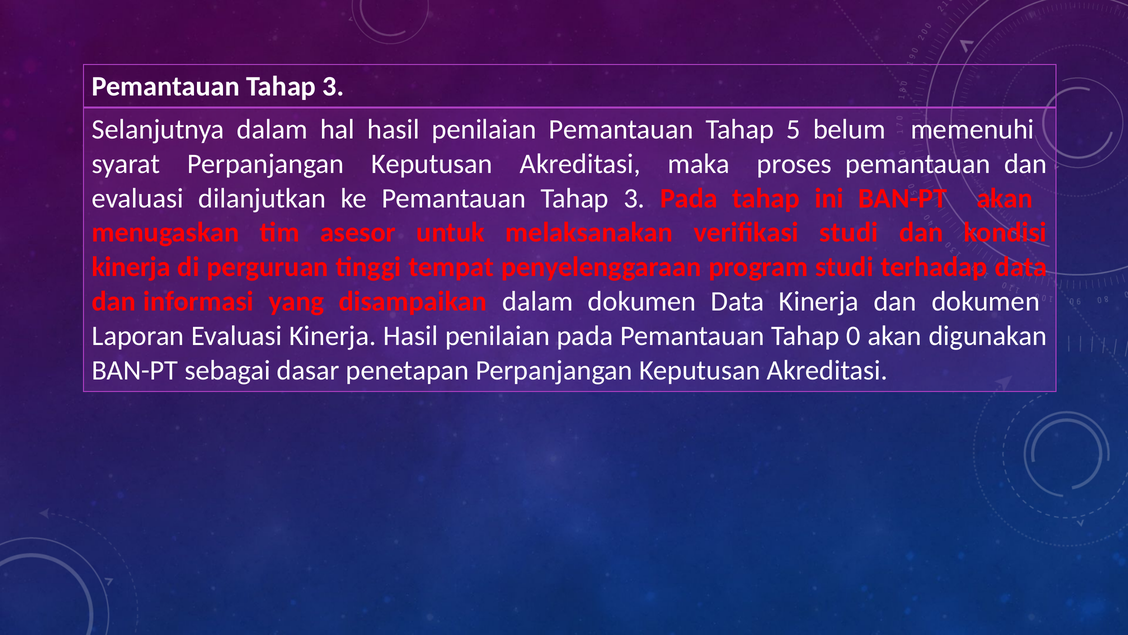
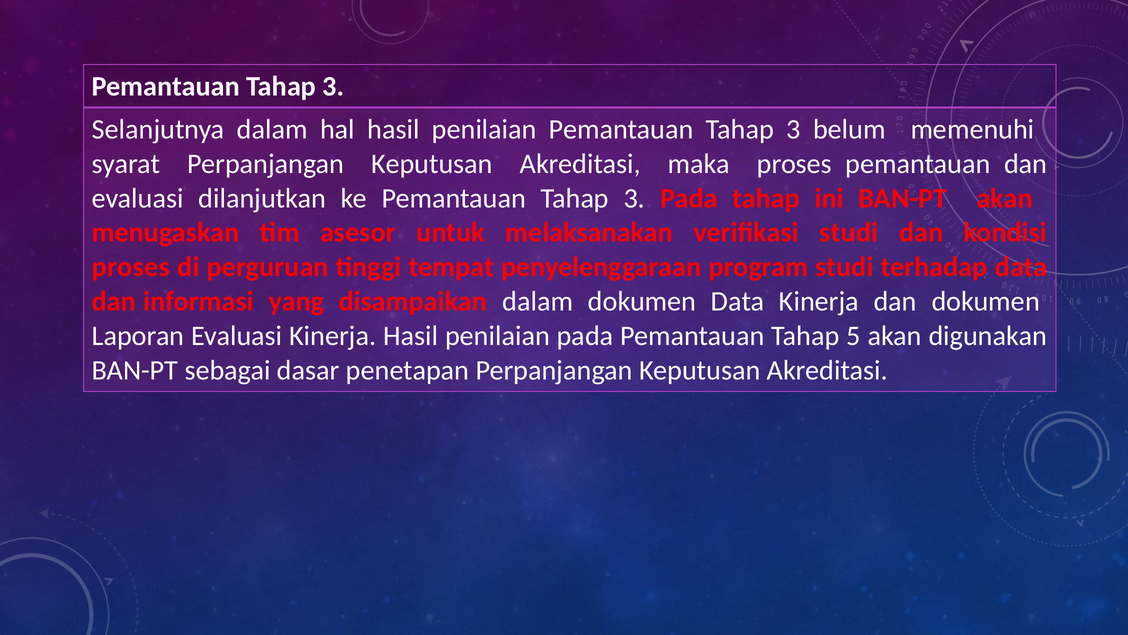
penilaian Pemantauan Tahap 5: 5 -> 3 (793, 129)
kinerja: kinerja -> proses (131, 267)
0: 0 -> 5 (854, 336)
